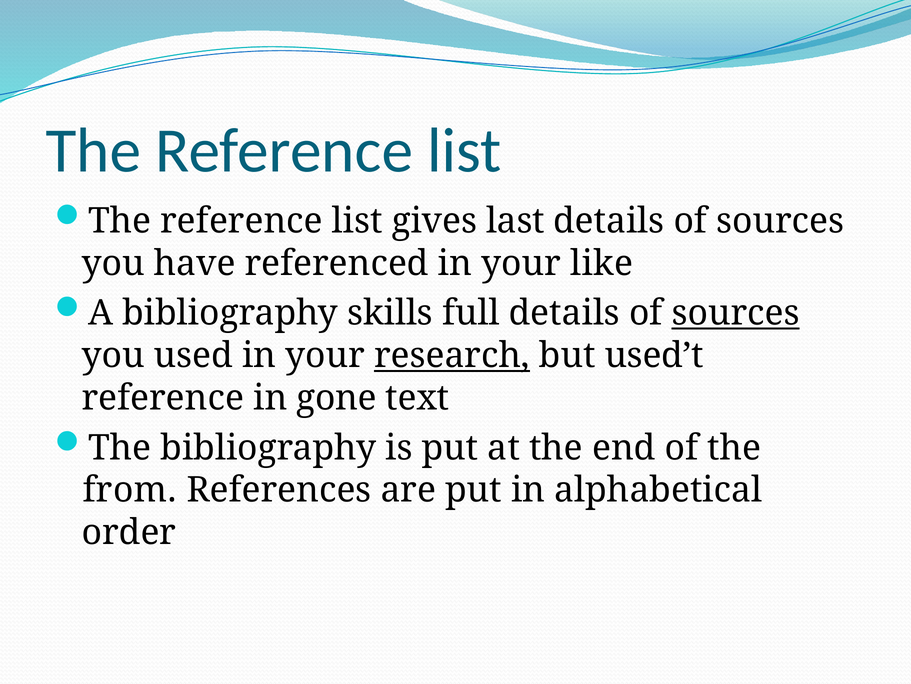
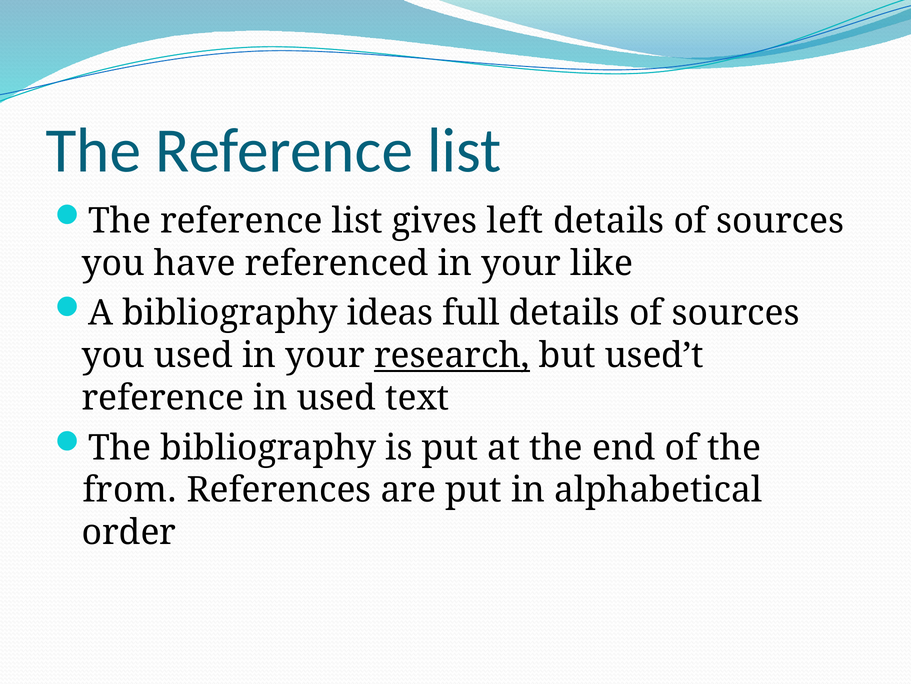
last: last -> left (515, 221)
skills: skills -> ideas (390, 313)
sources underline: present -> none (736, 313)
in gone: gone -> used (336, 398)
